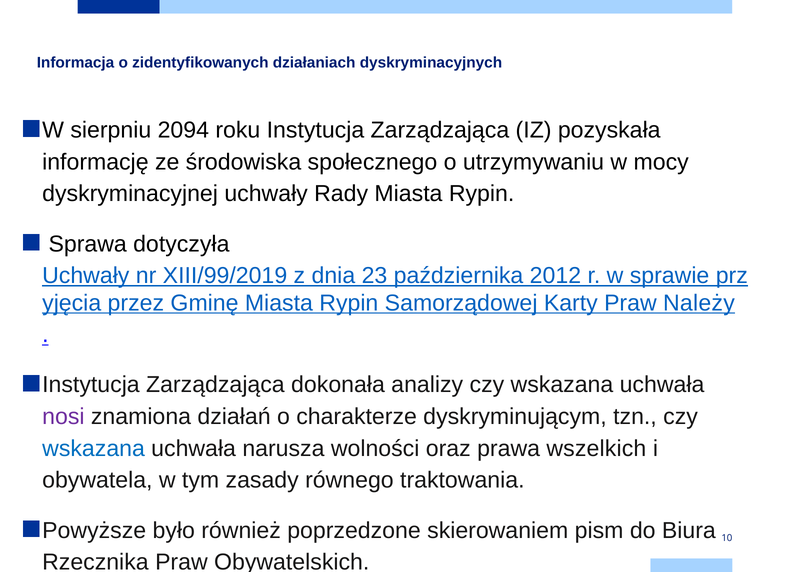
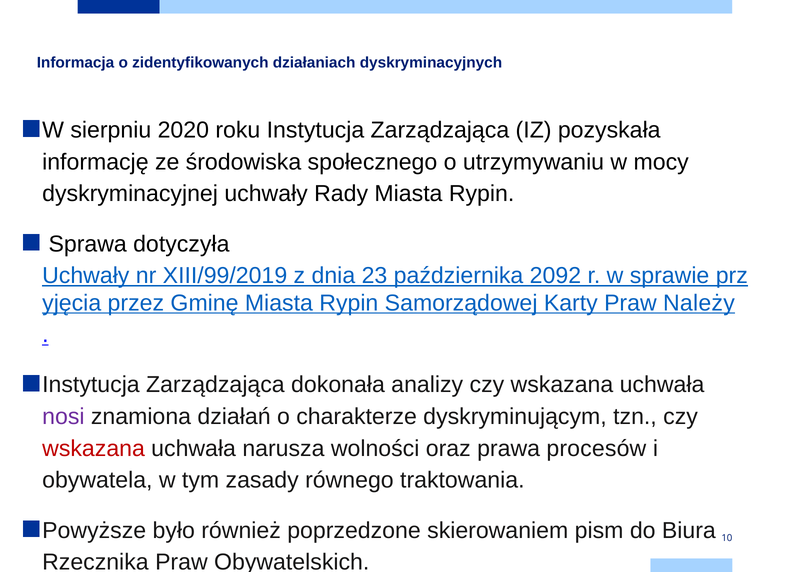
2094: 2094 -> 2020 (183, 130)
2012: 2012 -> 2092 (555, 276)
wskazana colour: blue -> red (94, 449)
wszelkich: wszelkich -> procesów (596, 449)
